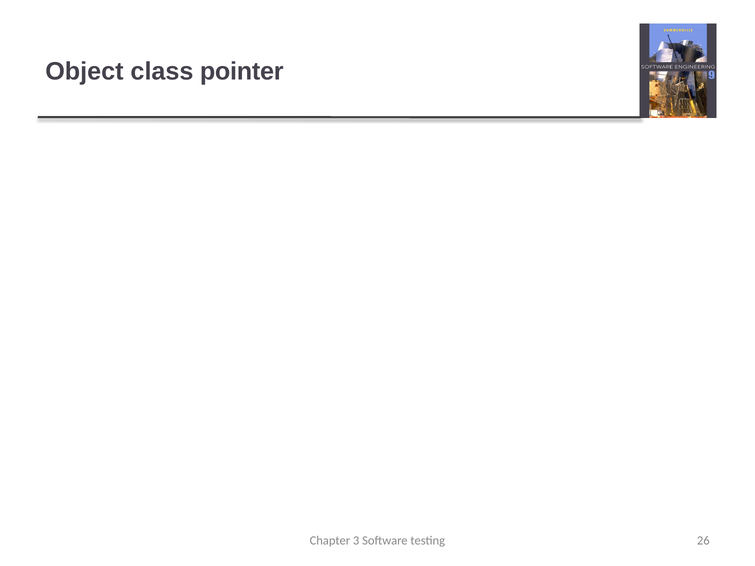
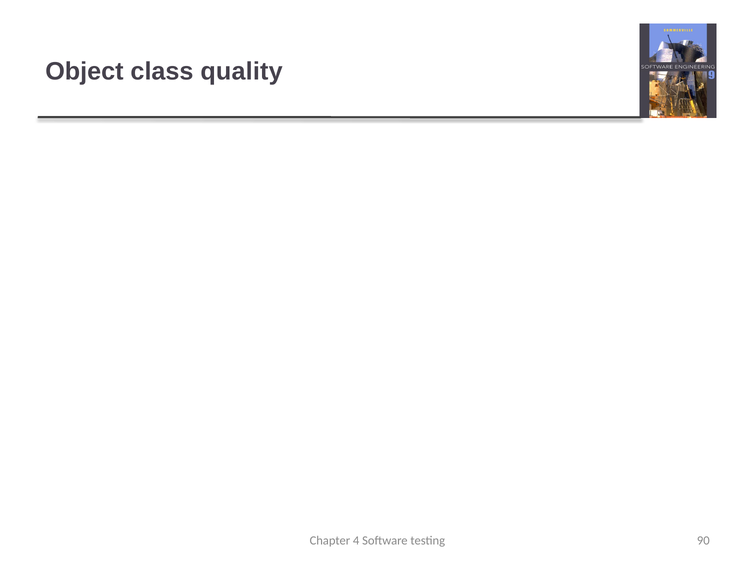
pointer: pointer -> quality (242, 72)
3: 3 -> 4 (356, 541)
26: 26 -> 90 (703, 541)
